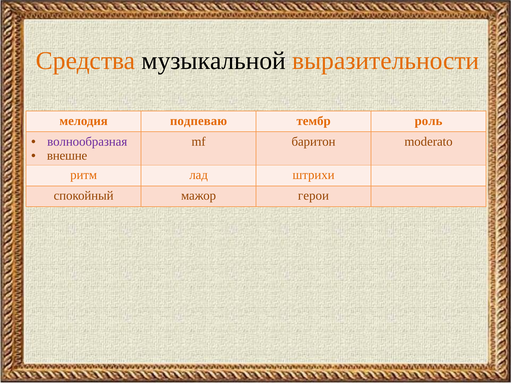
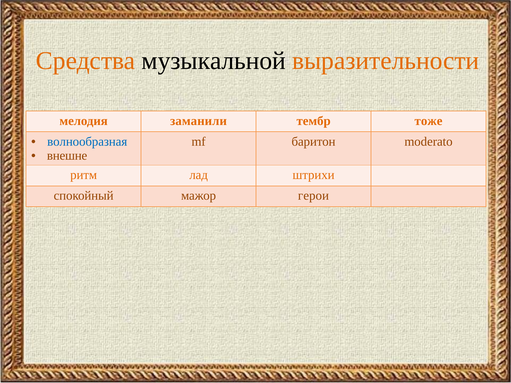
подпеваю: подпеваю -> заманили (199, 121)
роль: роль -> тоже (429, 121)
волнообразная colour: purple -> blue (87, 142)
